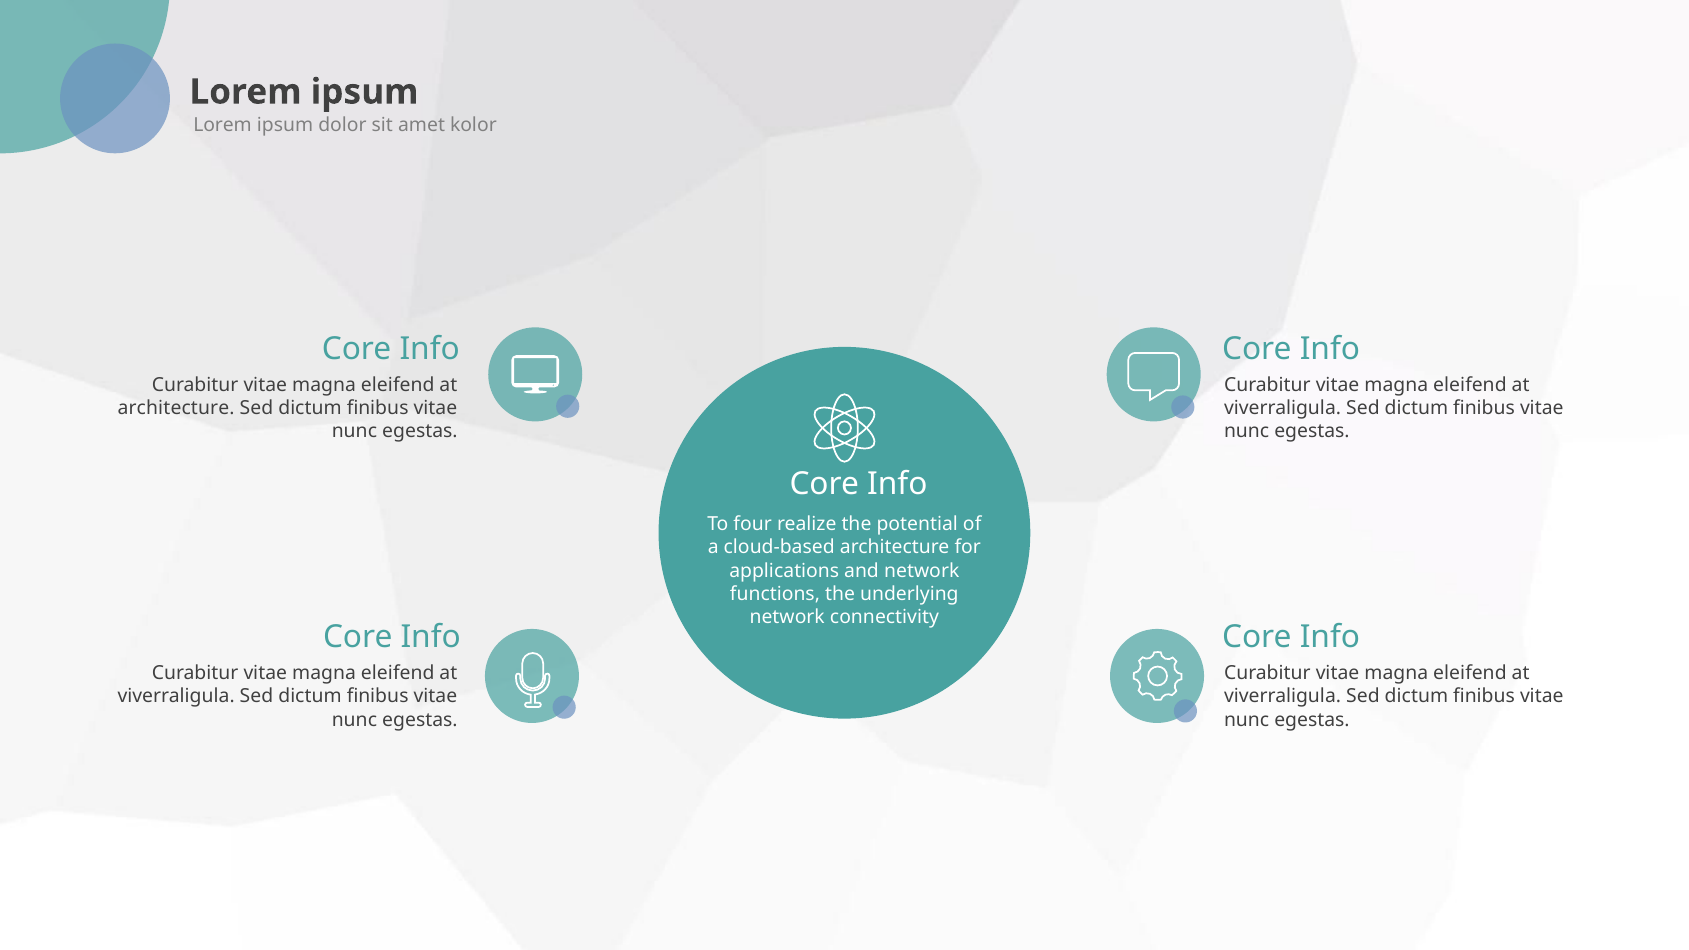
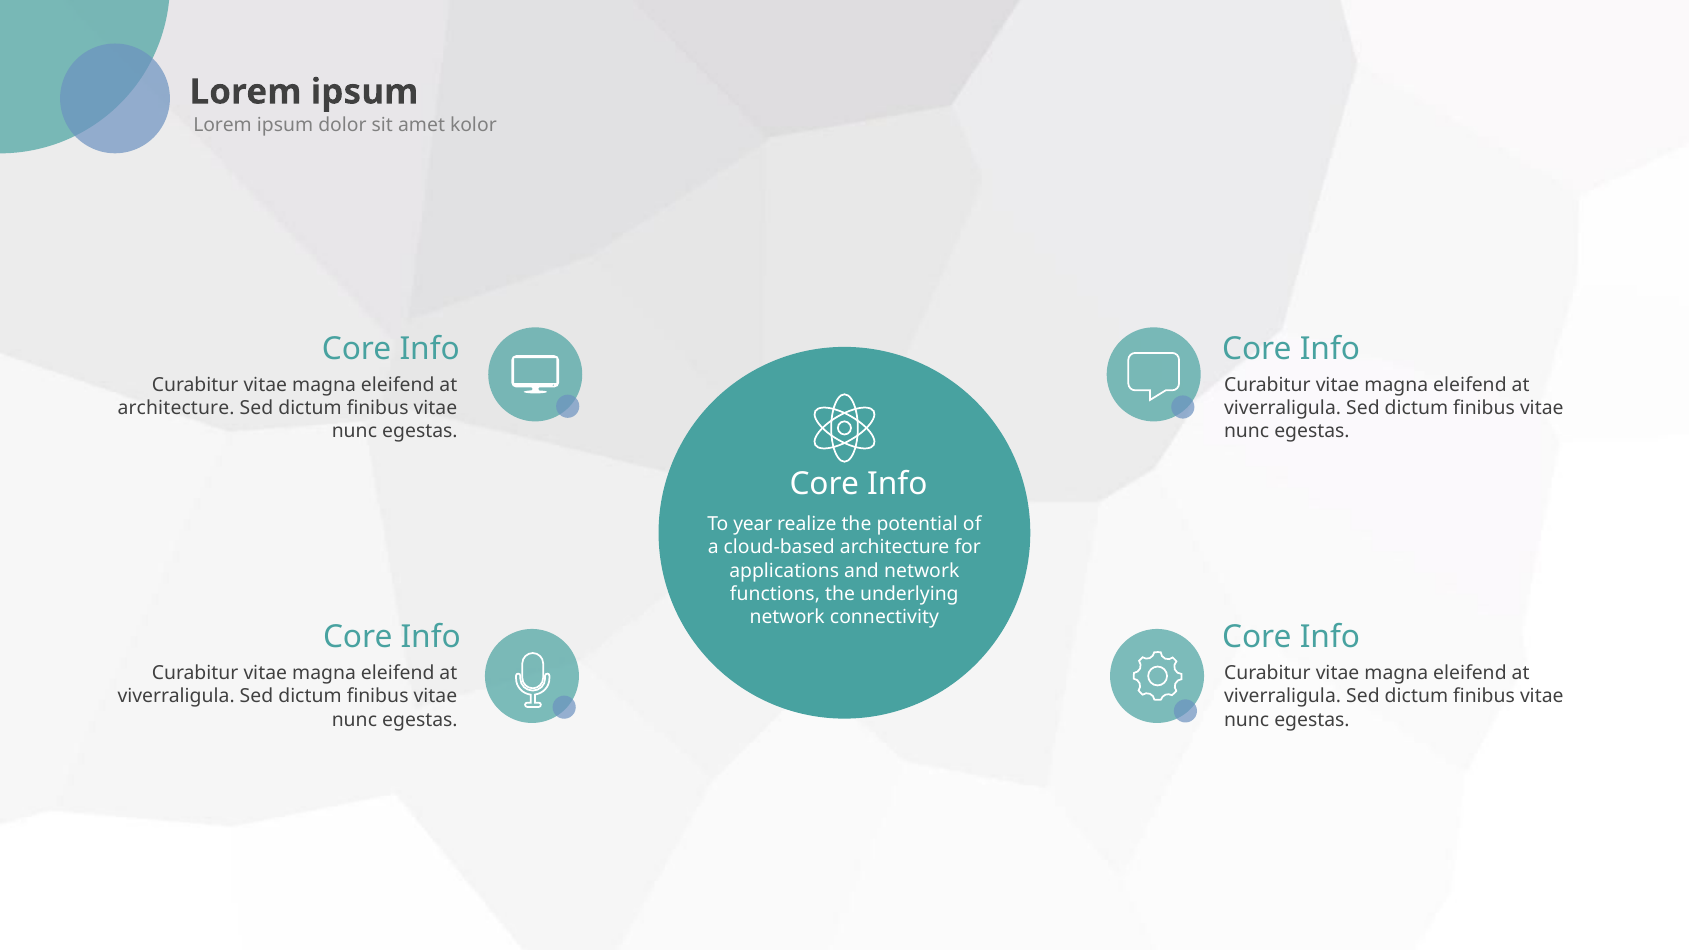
four: four -> year (753, 524)
